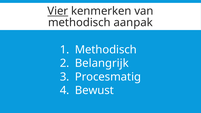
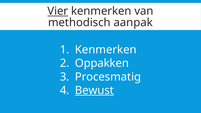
Methodisch: Methodisch -> Kenmerken (106, 50)
Belangrijk: Belangrijk -> Oppakken (102, 63)
Bewust underline: none -> present (94, 90)
